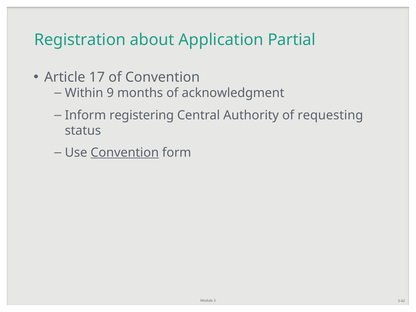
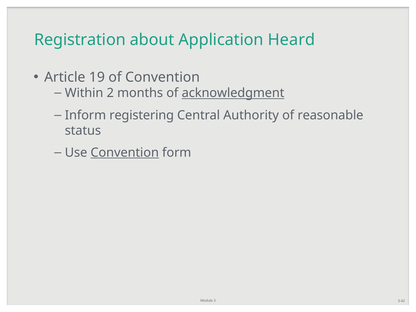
Partial: Partial -> Heard (291, 40)
17: 17 -> 19 (97, 77)
9: 9 -> 2 (110, 93)
acknowledgment underline: none -> present (233, 93)
requesting: requesting -> reasonable (330, 115)
